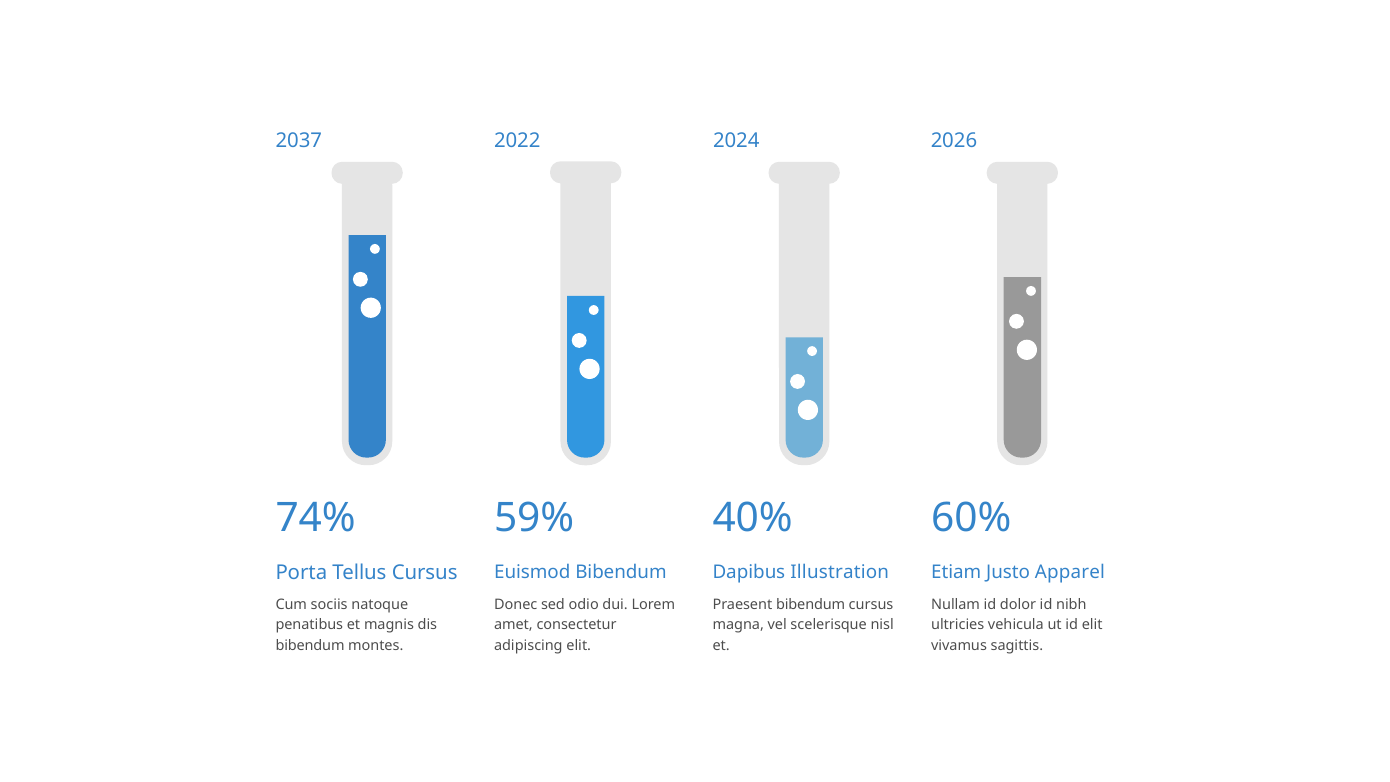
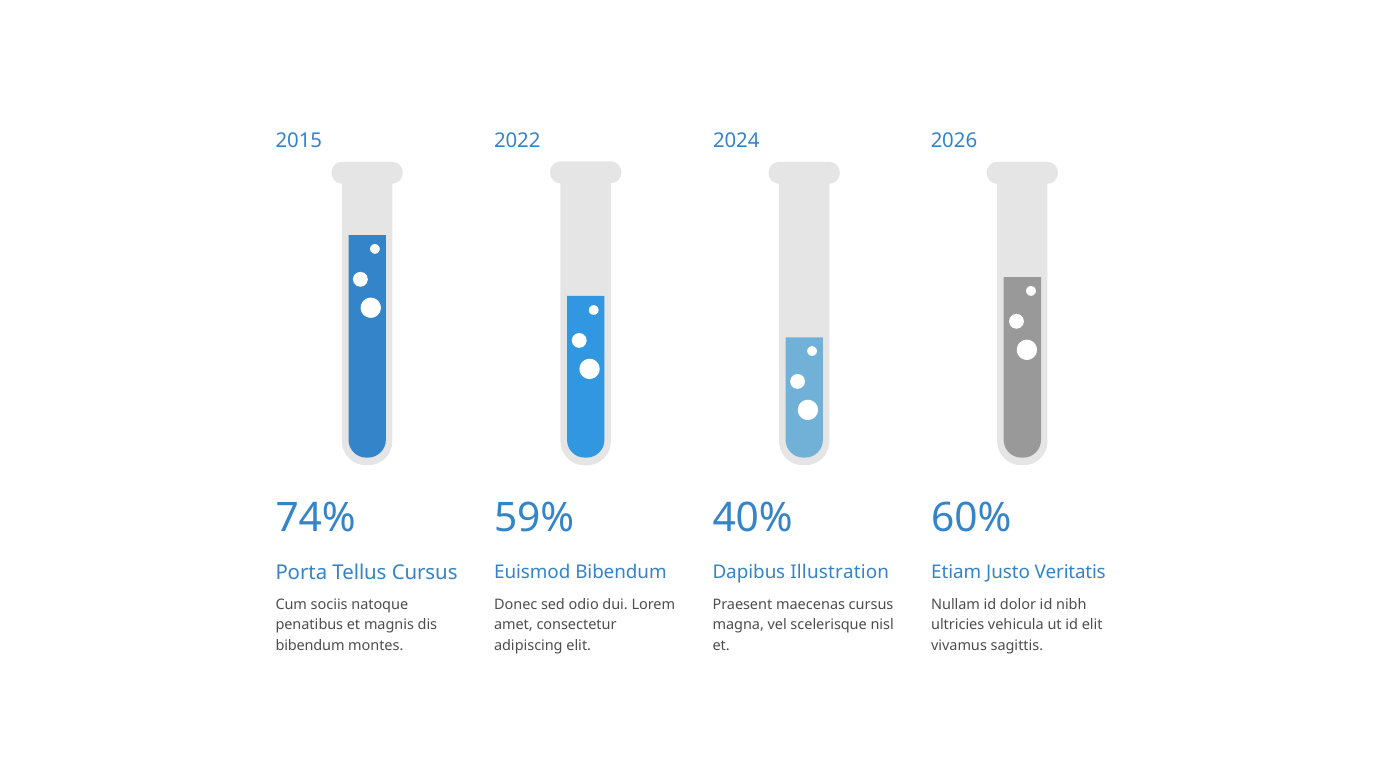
2037: 2037 -> 2015 (299, 141)
Apparel: Apparel -> Veritatis (1070, 572)
Praesent bibendum: bibendum -> maecenas (811, 604)
